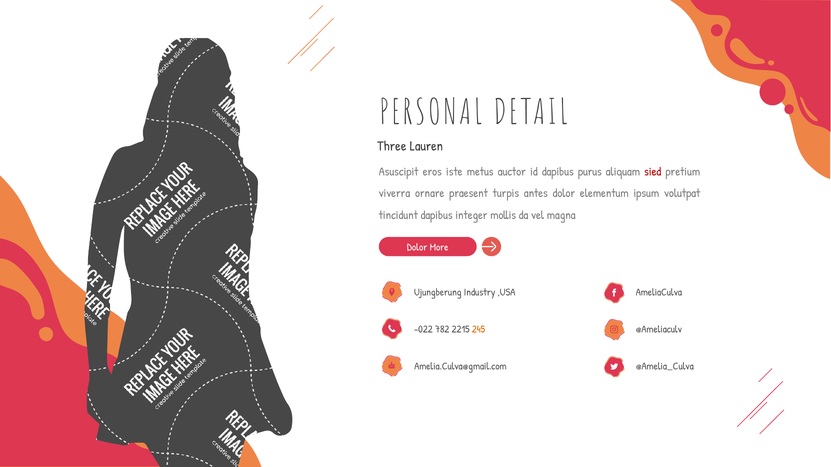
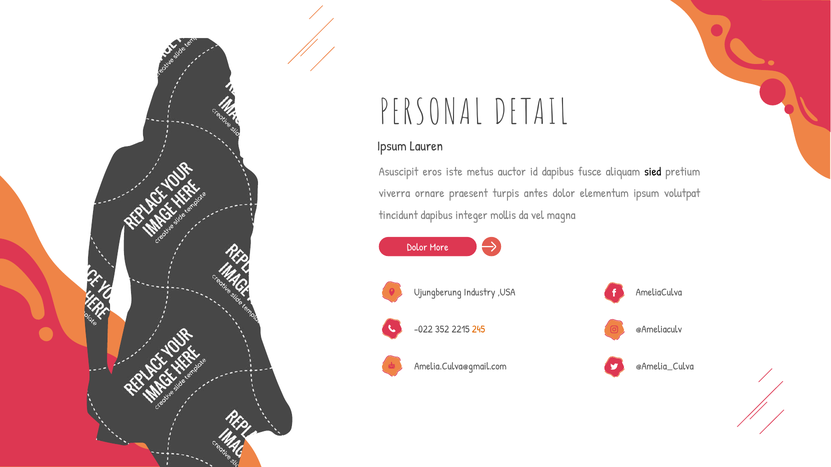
Three: Three -> Ipsum (392, 146)
purus: purus -> fusce (590, 172)
sied colour: red -> black (653, 172)
782: 782 -> 352 (442, 330)
